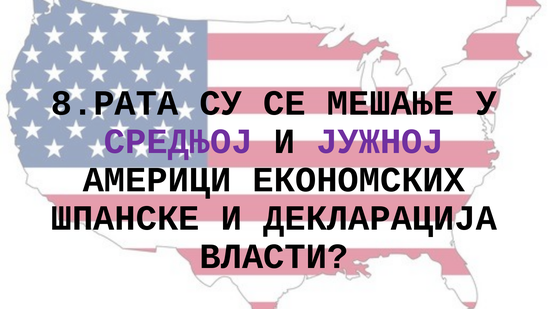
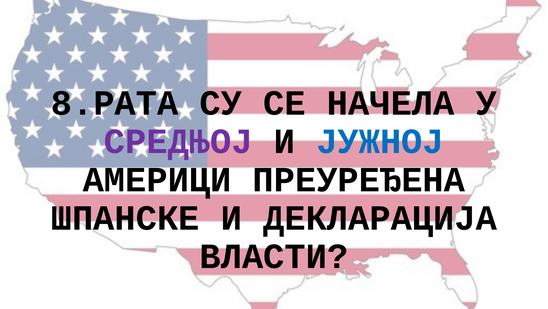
МЕШАЊЕ: МЕШАЊЕ -> НАЧЕЛА (391, 103)
ЈУЖНОЈ colour: purple -> blue (380, 141)
ЕКОНОМСКИХ: ЕКОНОМСКИХ -> ПРЕУРЕЂЕНА (359, 179)
